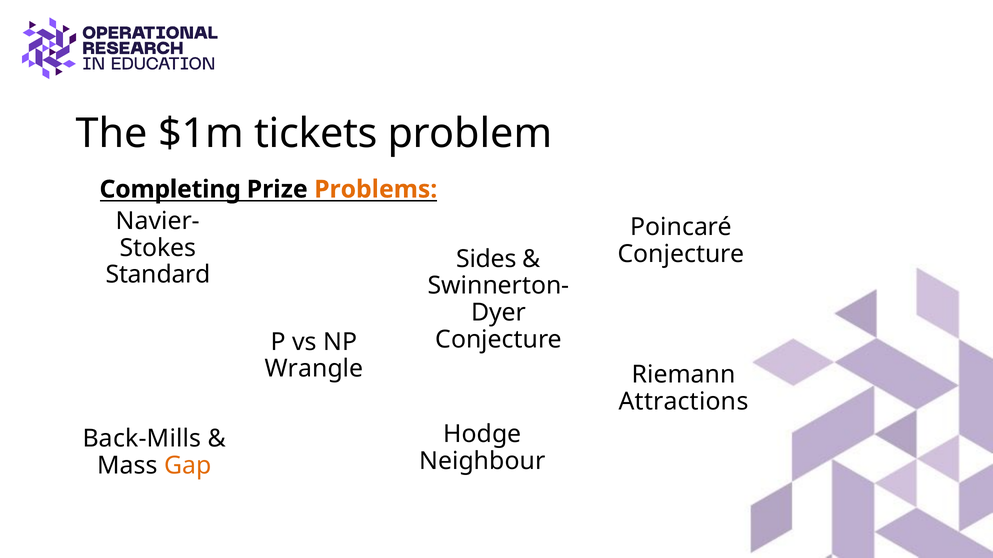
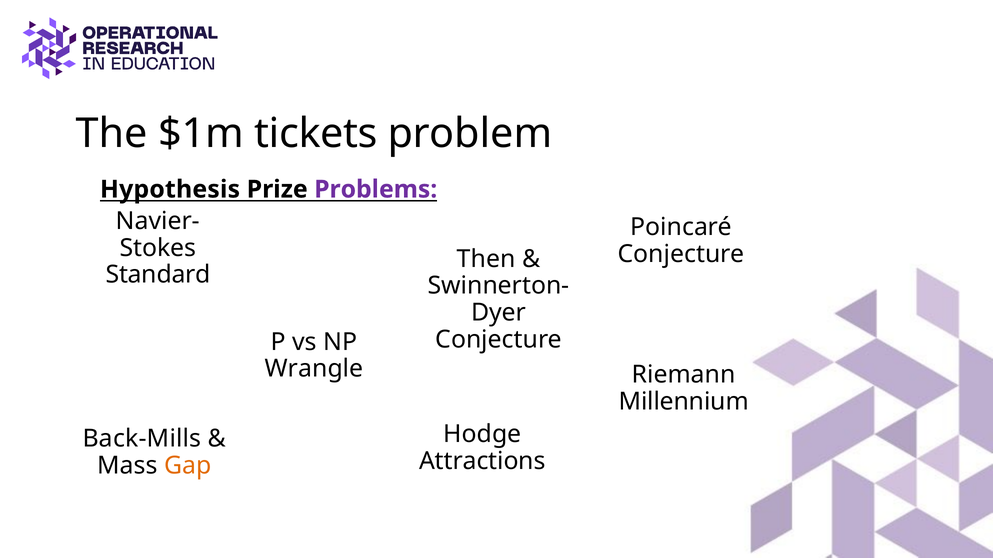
Completing: Completing -> Hypothesis (170, 190)
Problems colour: orange -> purple (376, 190)
Sides: Sides -> Then (486, 259)
Attractions: Attractions -> Millennium (684, 402)
Neighbour: Neighbour -> Attractions (482, 461)
